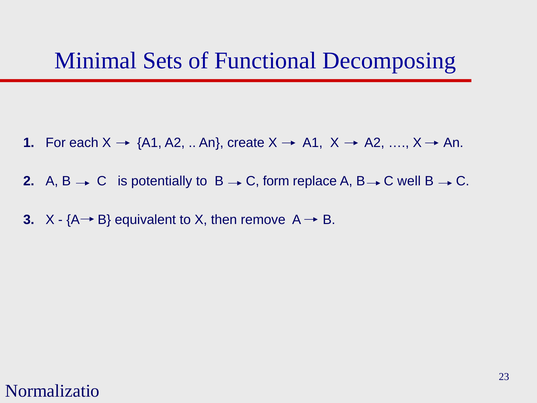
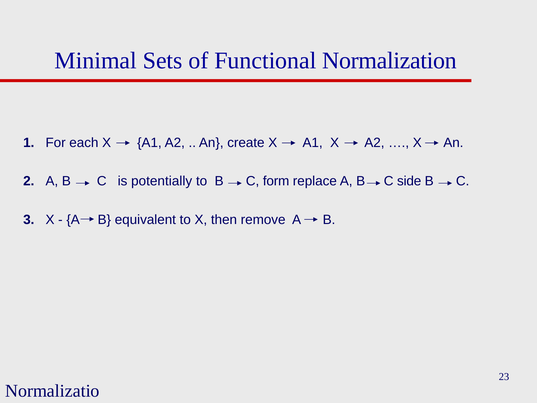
Decomposing: Decomposing -> Normalization (389, 61)
well: well -> side (409, 181)
